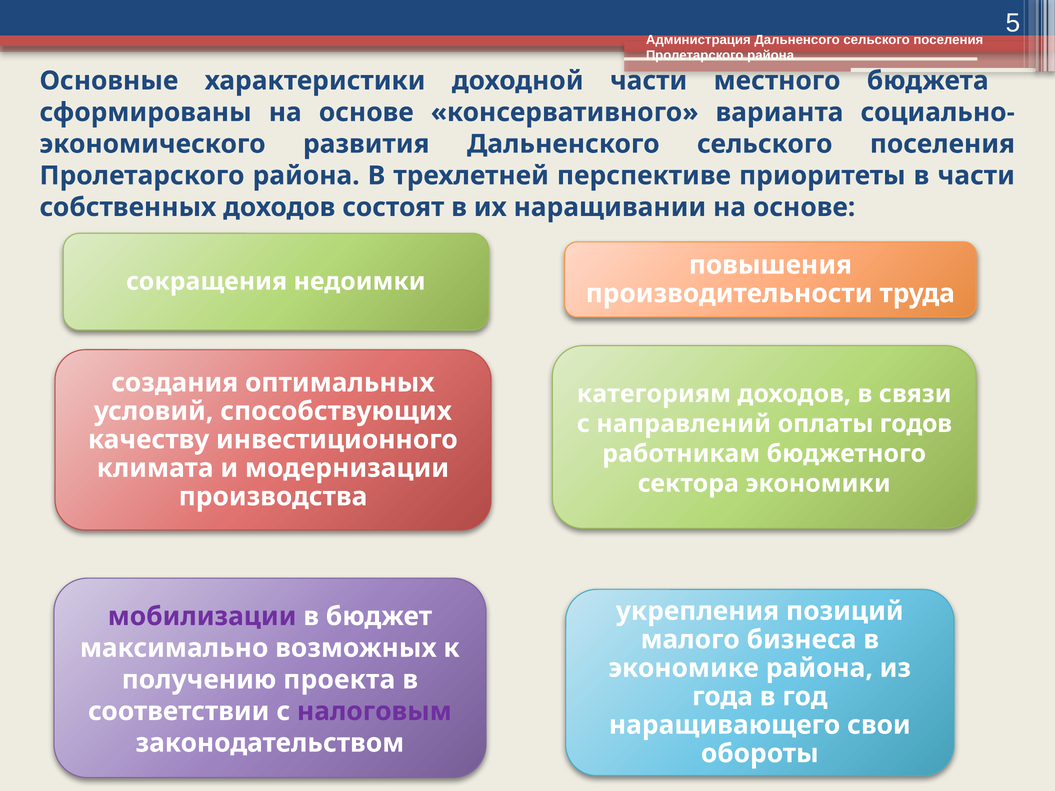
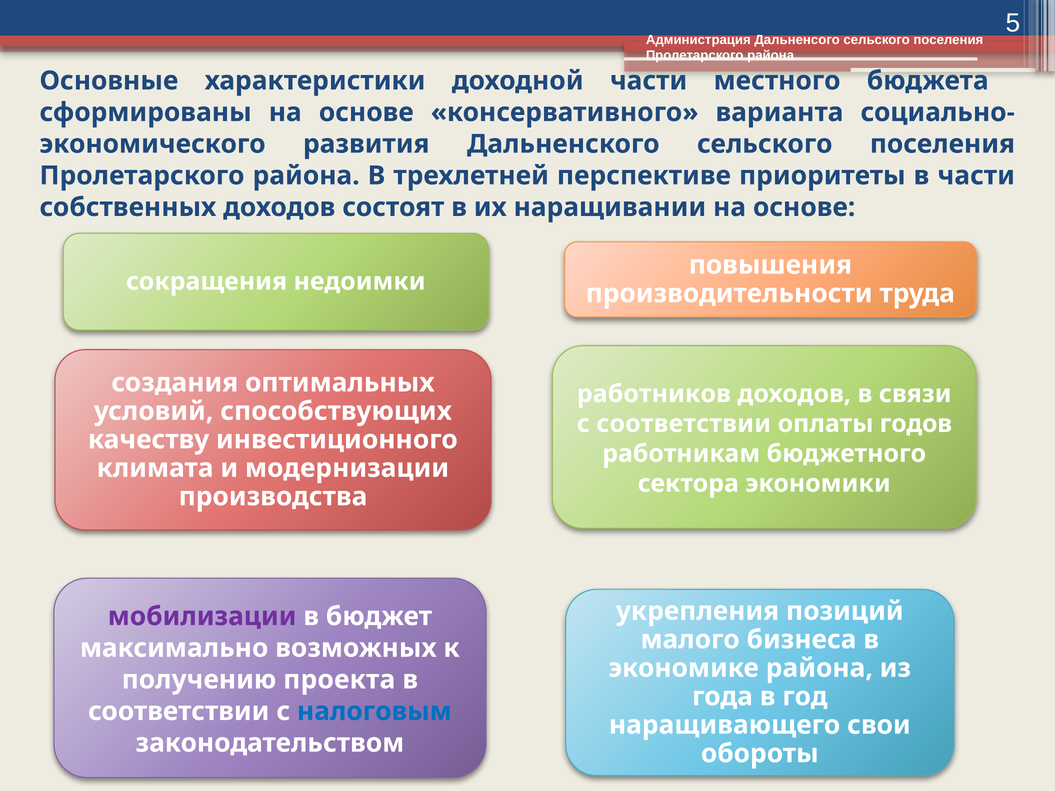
категориям: категориям -> работников (654, 394)
направлений: направлений -> соответствии (684, 424)
налоговым colour: purple -> blue (374, 712)
